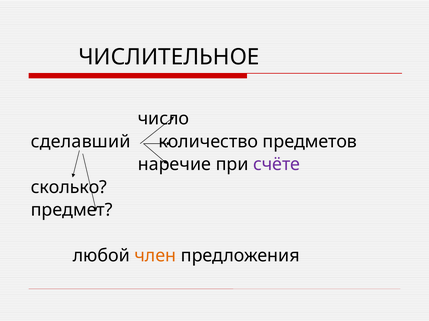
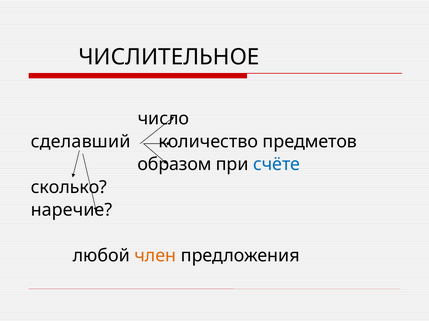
наречие: наречие -> образом (175, 165)
счёте colour: purple -> blue (277, 165)
предмет: предмет -> наречие (72, 210)
